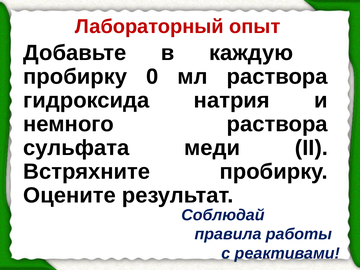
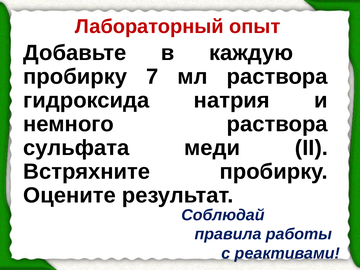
0: 0 -> 7 (152, 77)
